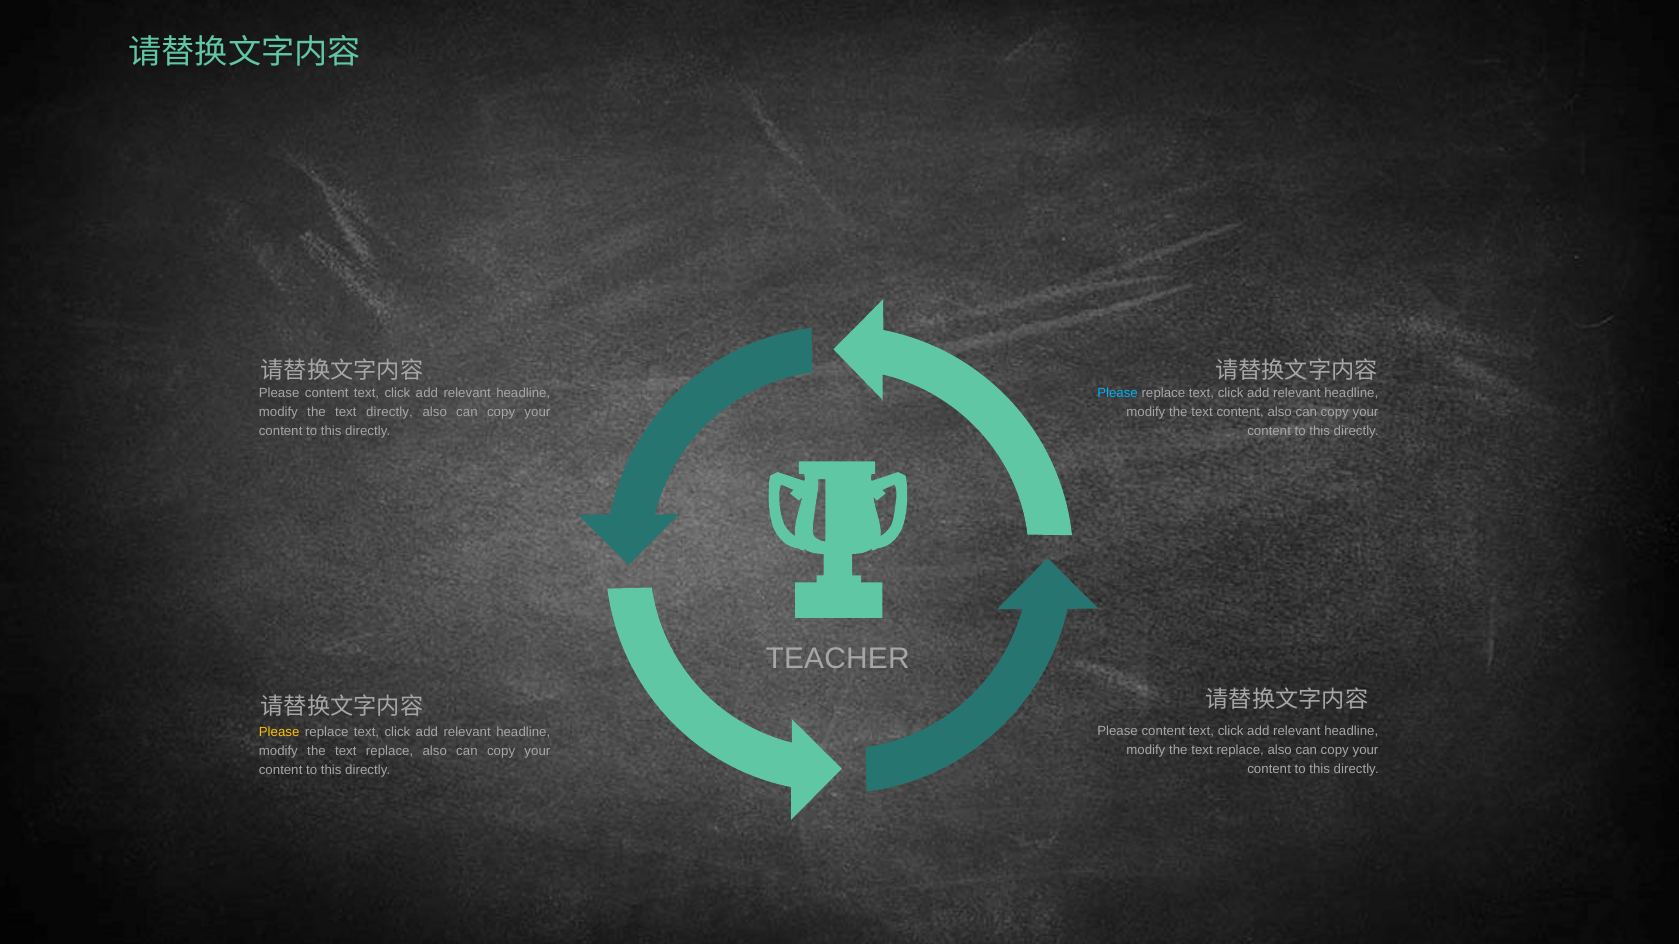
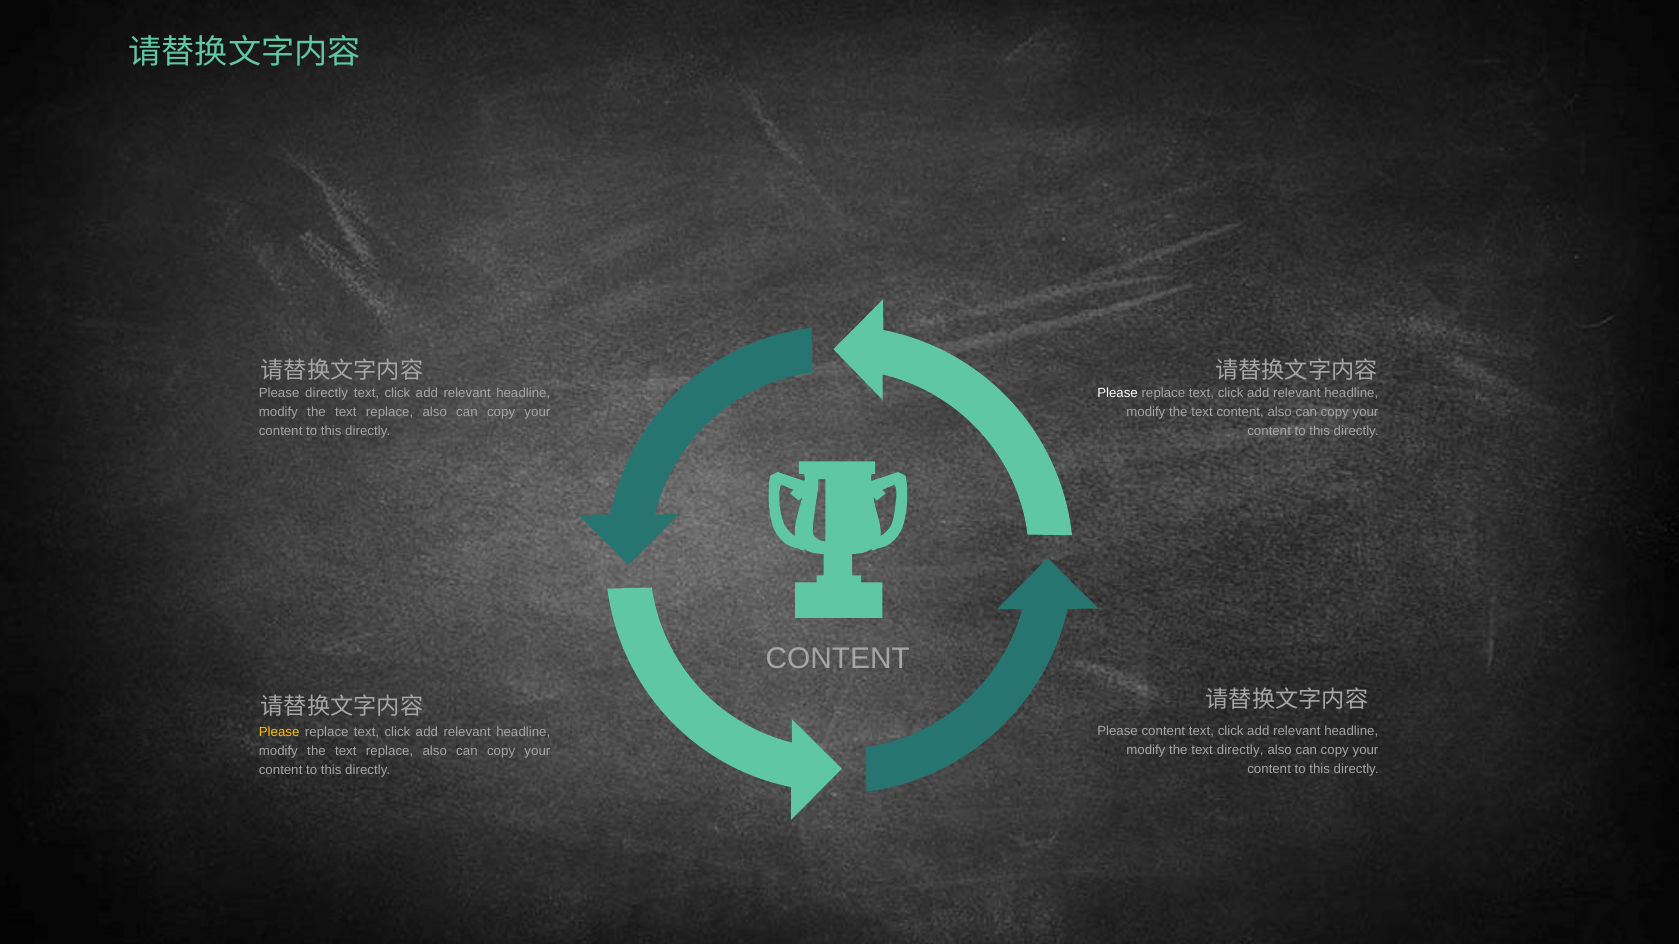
content: content -> directly (327, 393)
Please colour: light blue -> white (1118, 393)
directly: directly -> replace (390, 412)
TEACHER: TEACHER -> CONTENT (838, 659)
replace: replace -> directly (1240, 751)
